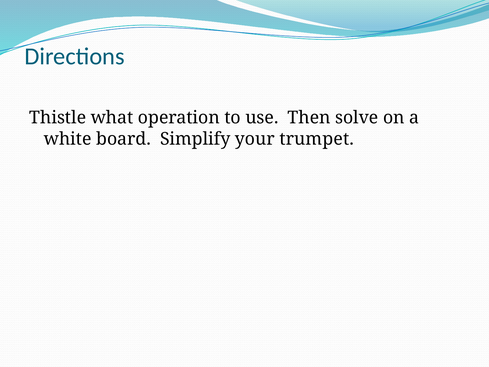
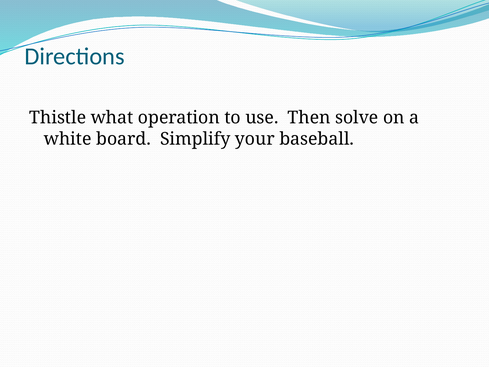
trumpet: trumpet -> baseball (317, 139)
